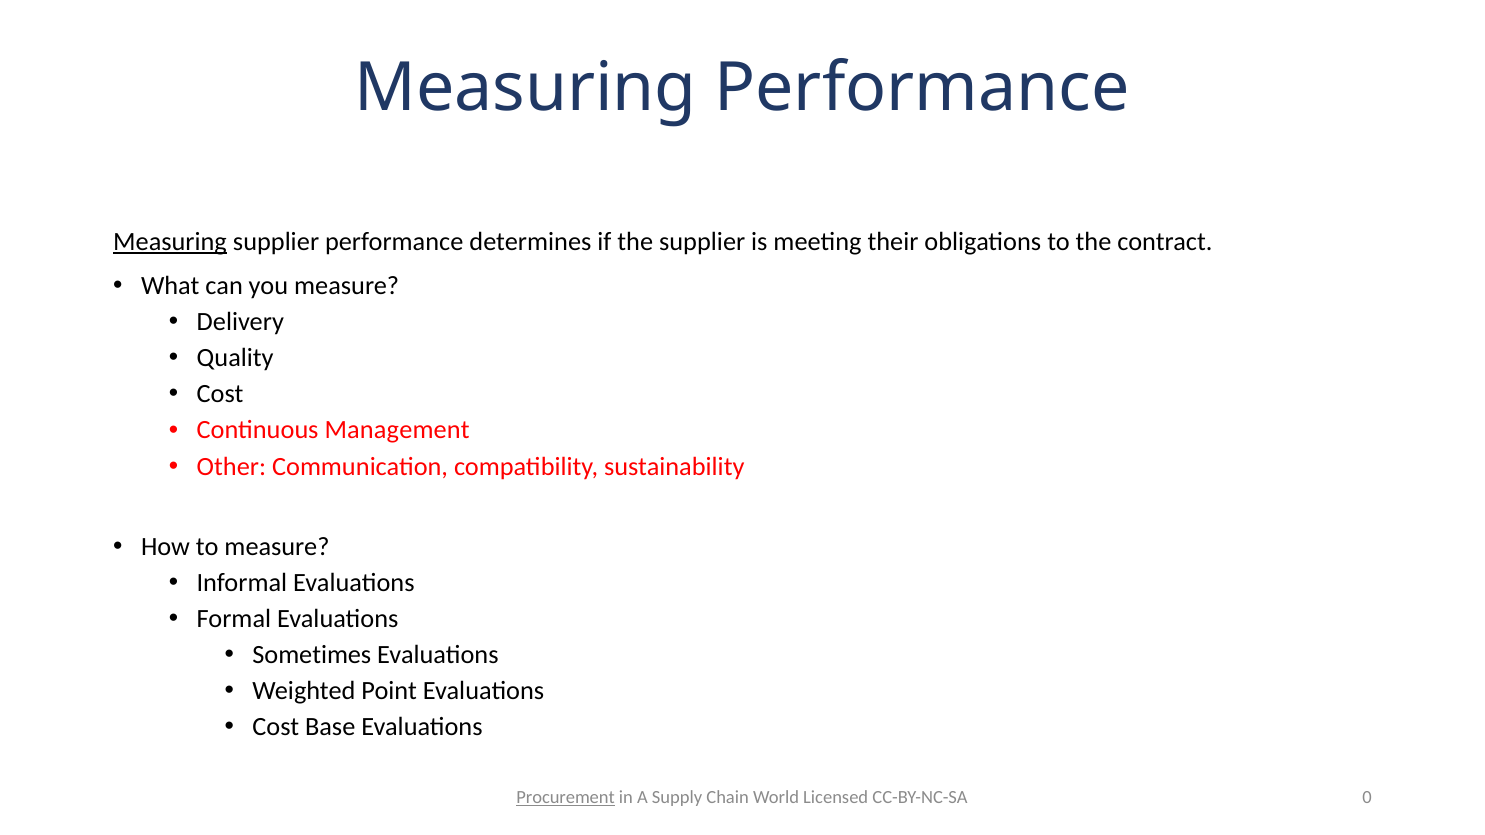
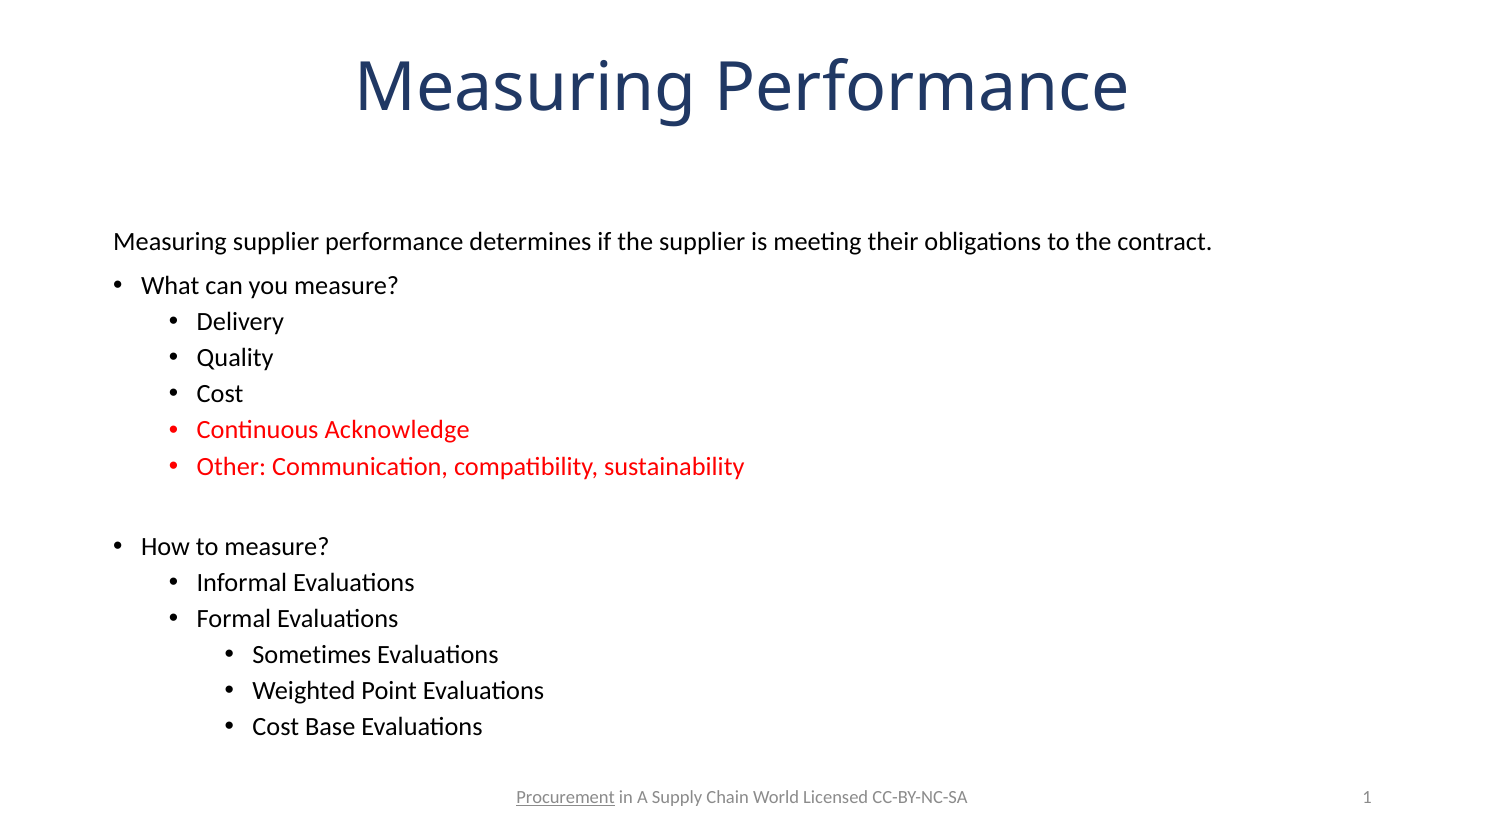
Measuring underline: present -> none (170, 242)
Management: Management -> Acknowledge (397, 430)
0: 0 -> 1 (1367, 798)
